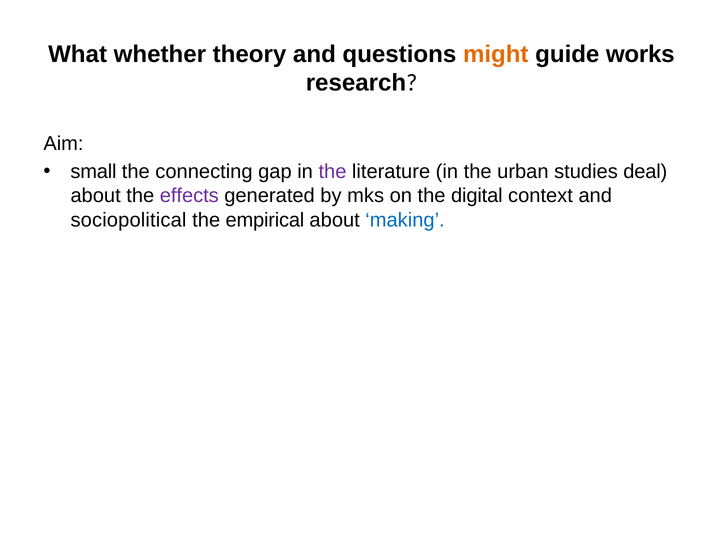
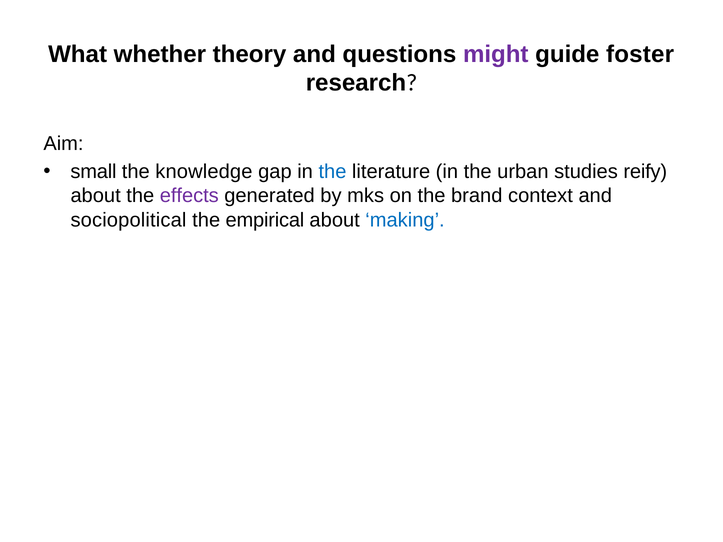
might colour: orange -> purple (496, 54)
works: works -> foster (640, 54)
connecting: connecting -> knowledge (204, 172)
the colour: purple -> blue (332, 172)
deal: deal -> reify (645, 172)
digital: digital -> brand (477, 196)
